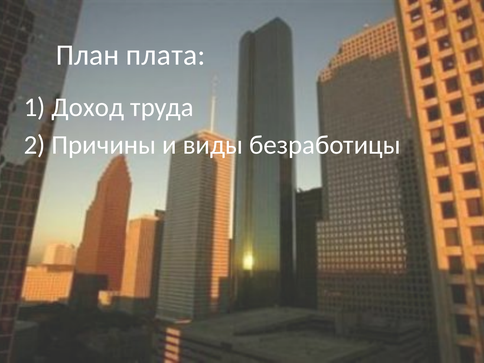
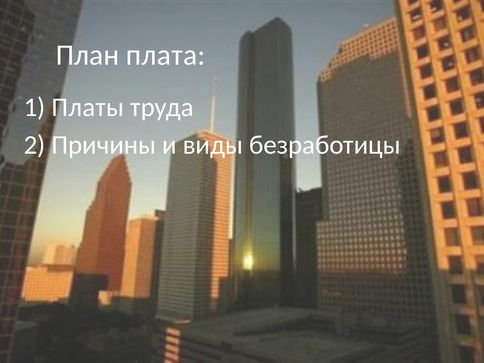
Доход: Доход -> Платы (88, 107)
